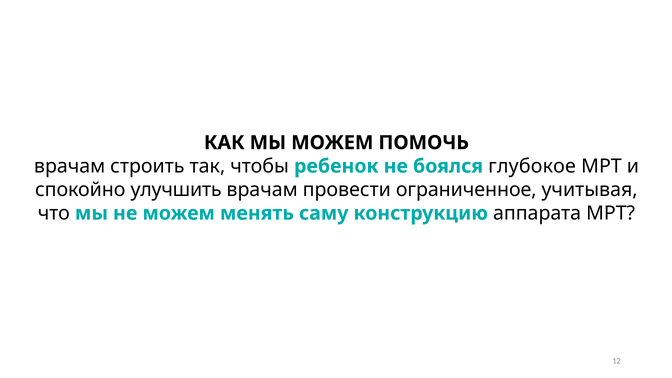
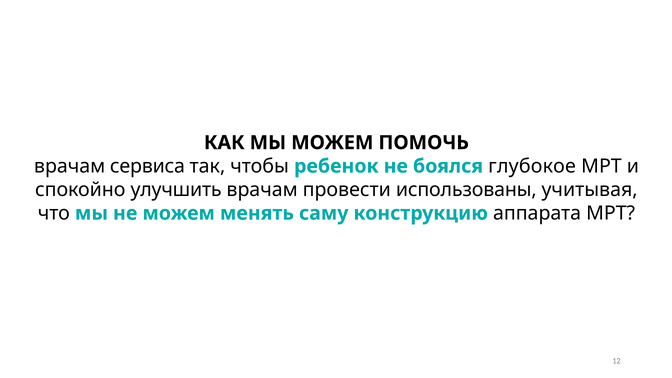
строить: строить -> сервиса (147, 166)
ограниченное: ограниченное -> использованы (466, 190)
